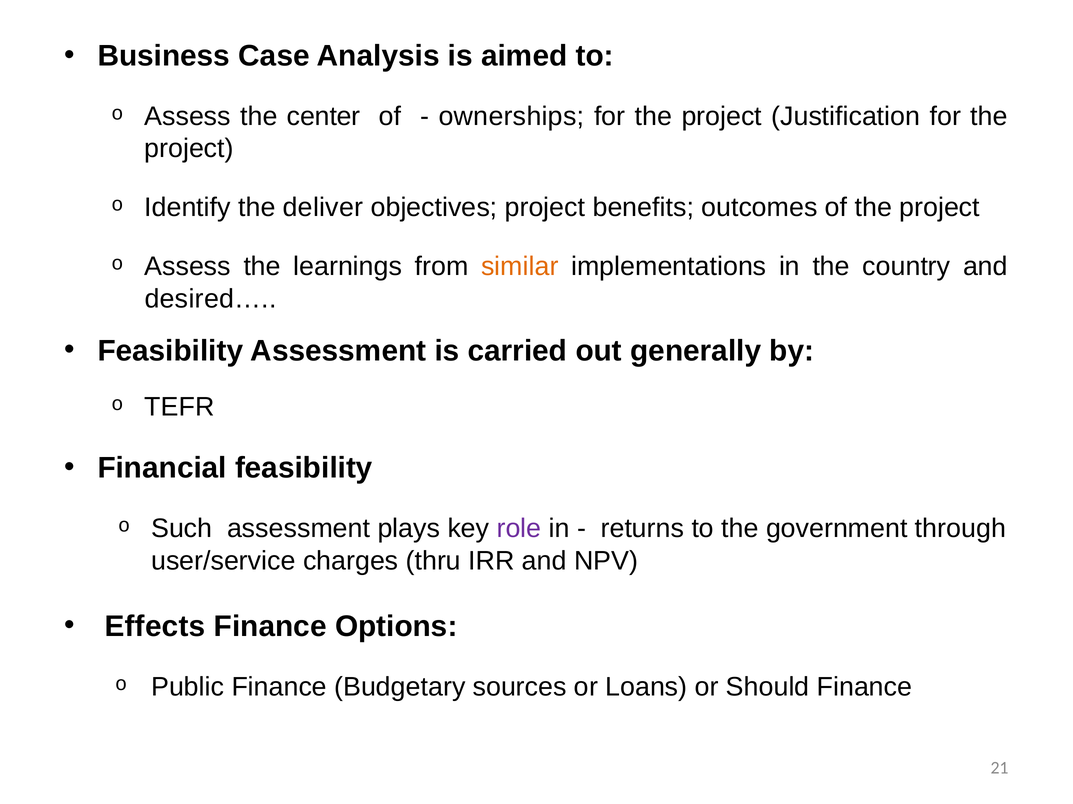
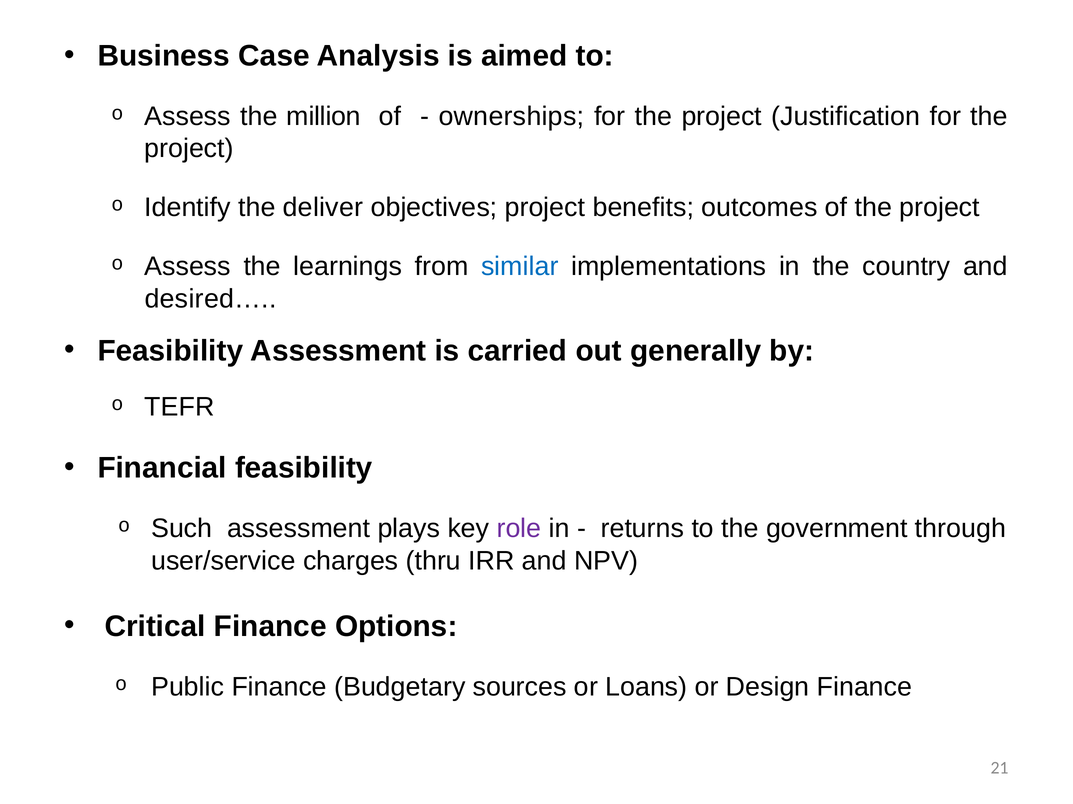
center: center -> million (324, 117)
similar colour: orange -> blue (520, 267)
Effects: Effects -> Critical (155, 627)
Should: Should -> Design (768, 687)
